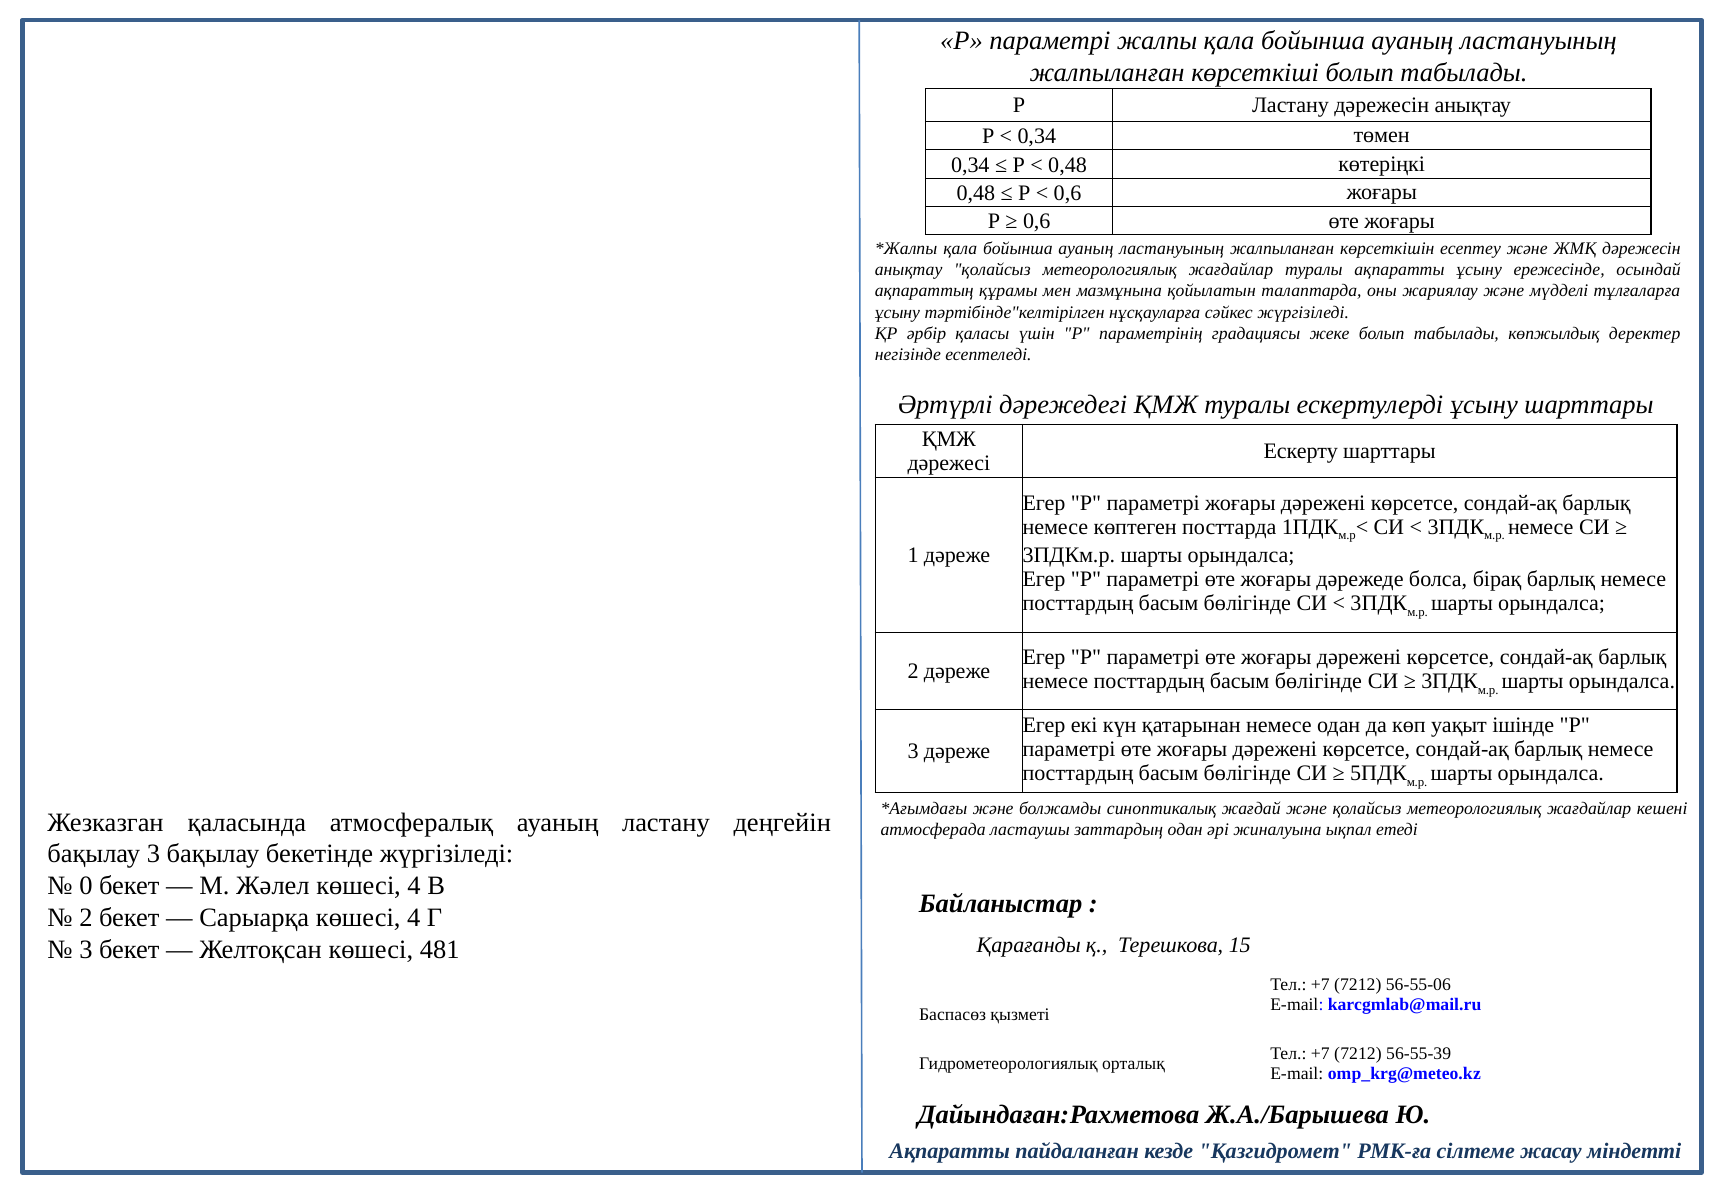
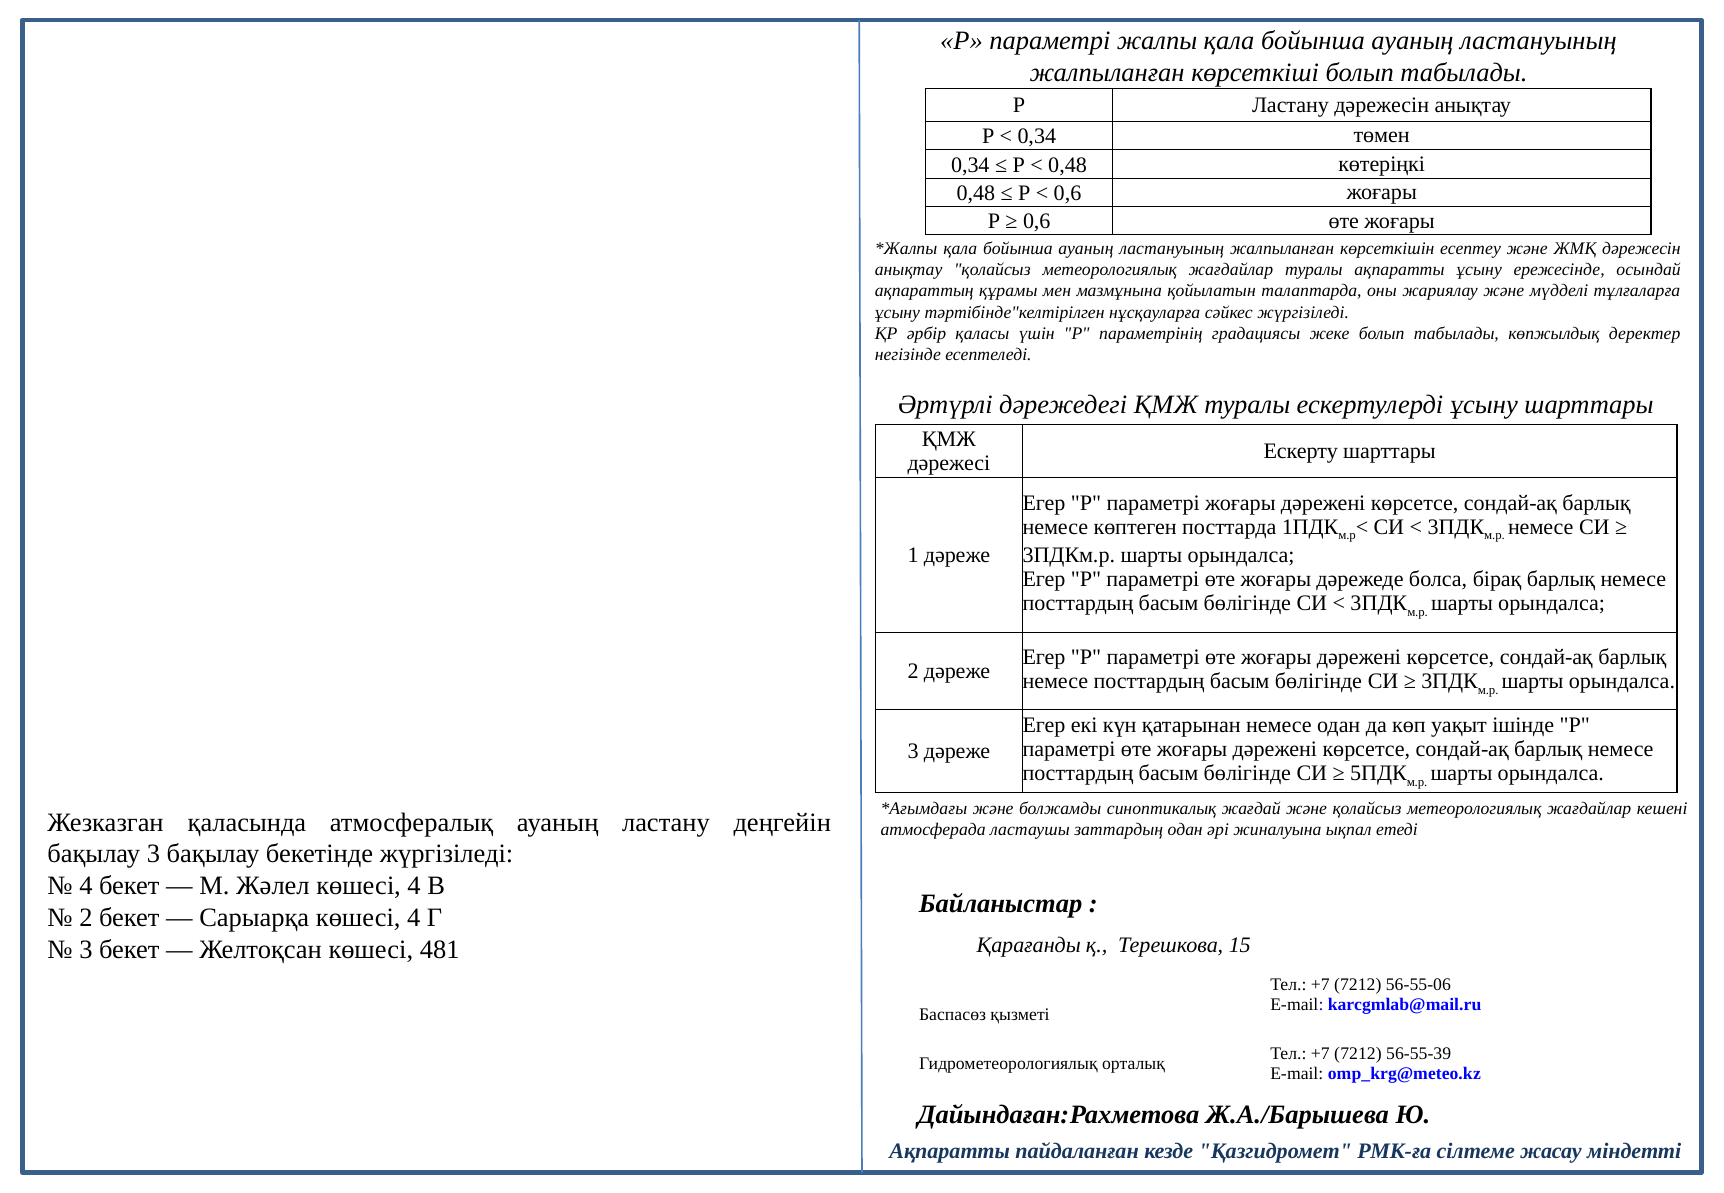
0: 0 -> 4 (86, 886)
